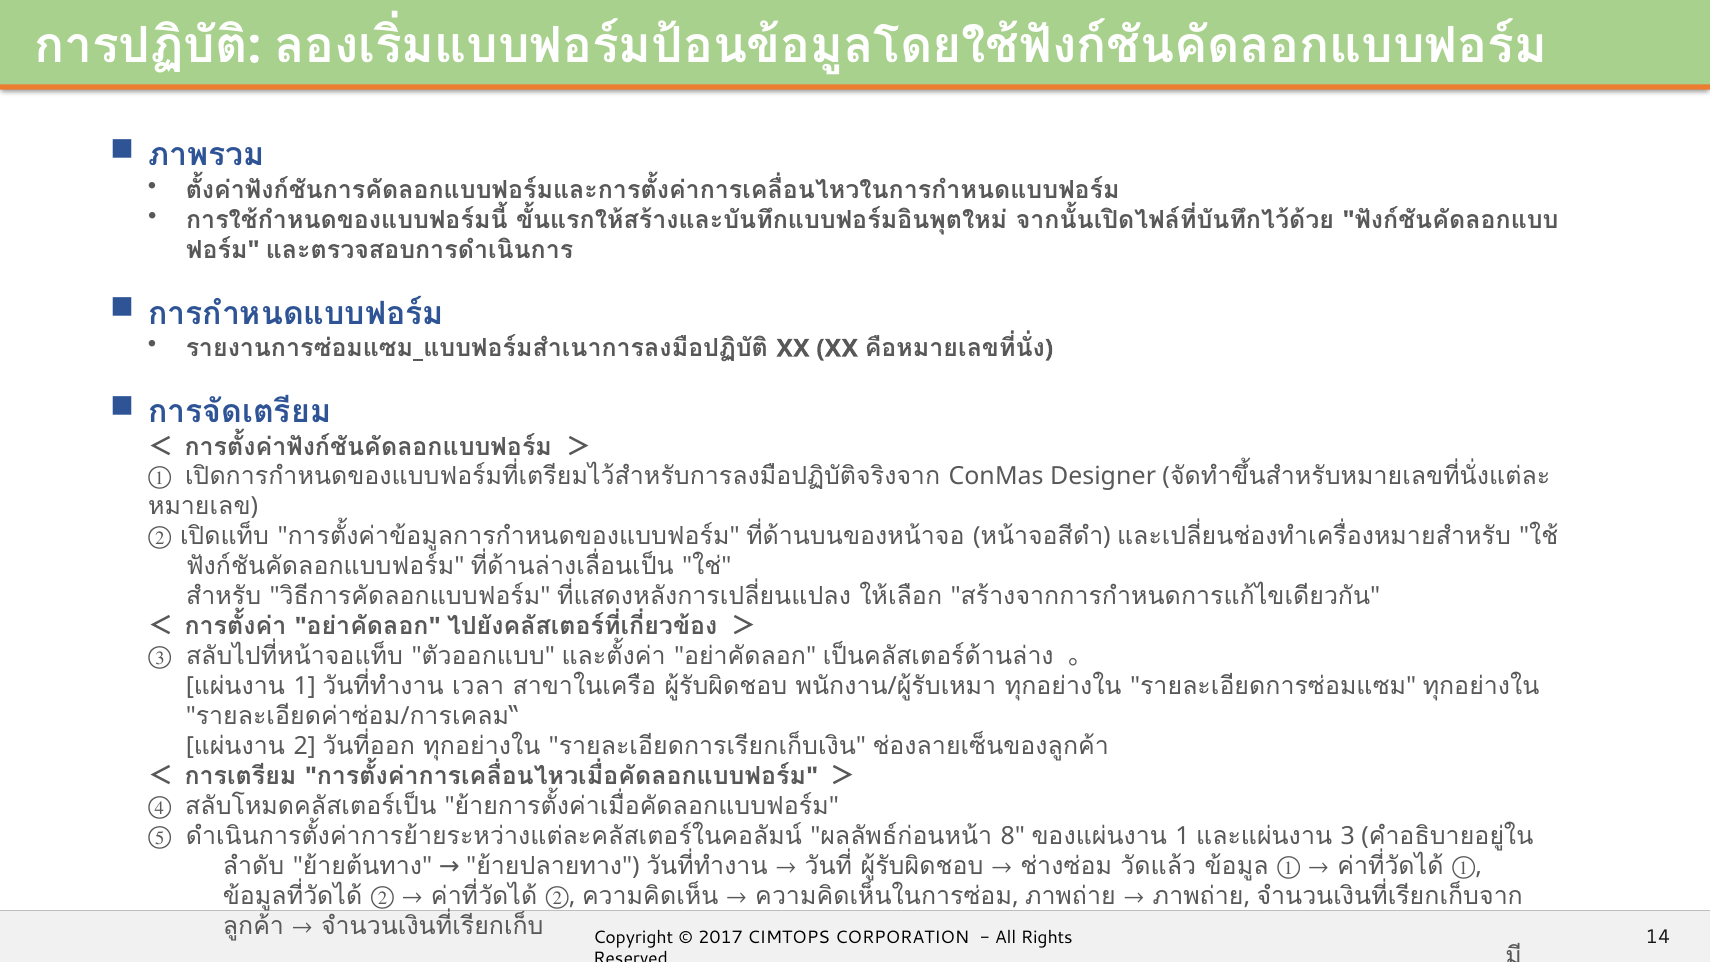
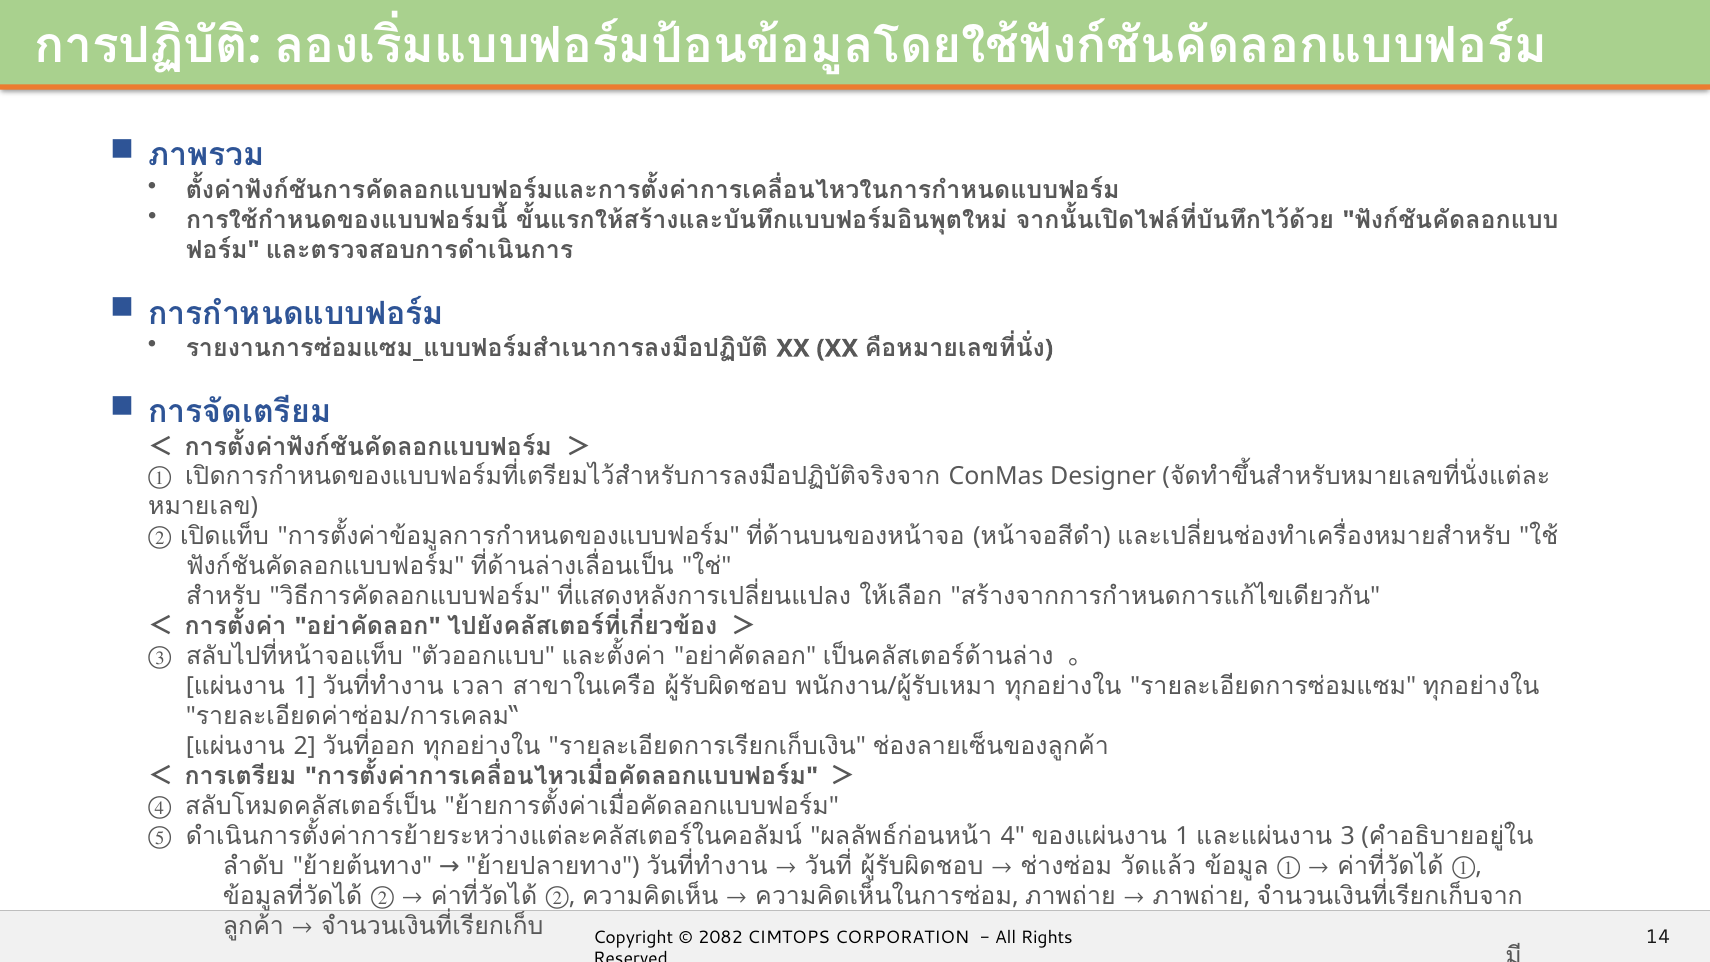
8: 8 -> 4 (1013, 836)
2017: 2017 -> 2082 (721, 937)
